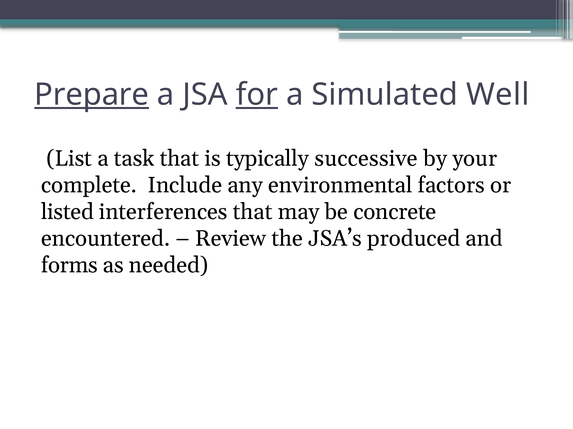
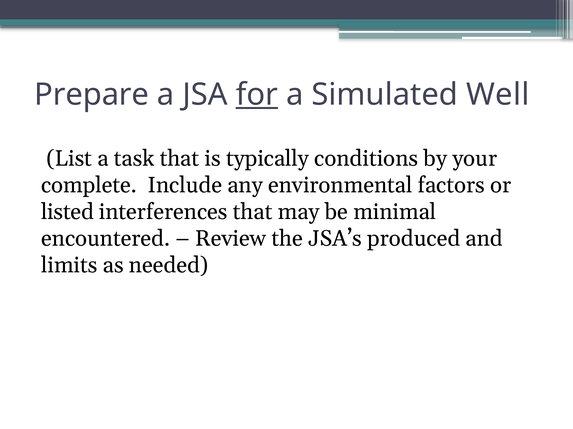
Prepare underline: present -> none (92, 95)
successive: successive -> conditions (366, 159)
concrete: concrete -> minimal (395, 212)
forms: forms -> limits (69, 266)
